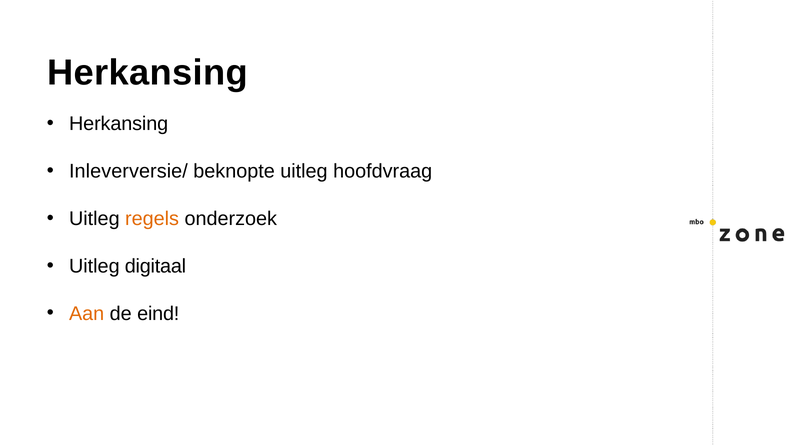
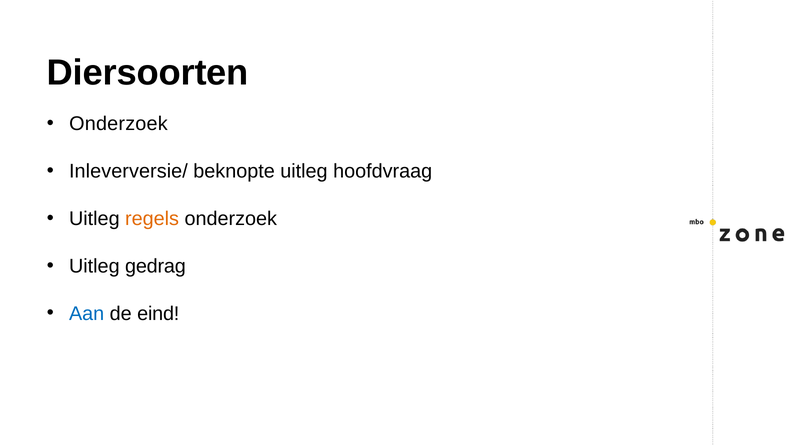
Herkansing: Herkansing -> Diersoorten (148, 73)
Herkansing: Herkansing -> Onderzoek (118, 124)
digitaal: digitaal -> gedrag (155, 266)
Aan colour: orange -> blue (87, 314)
